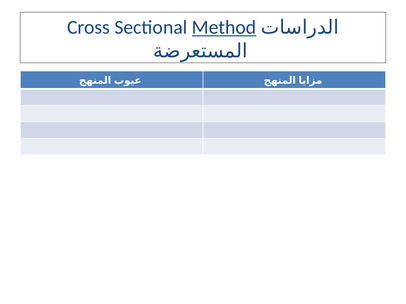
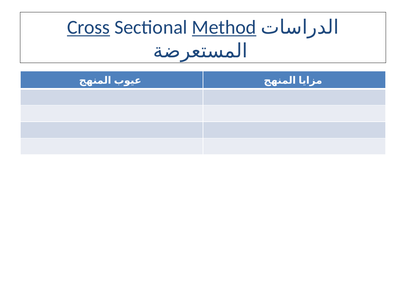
Cross underline: none -> present (88, 27)
